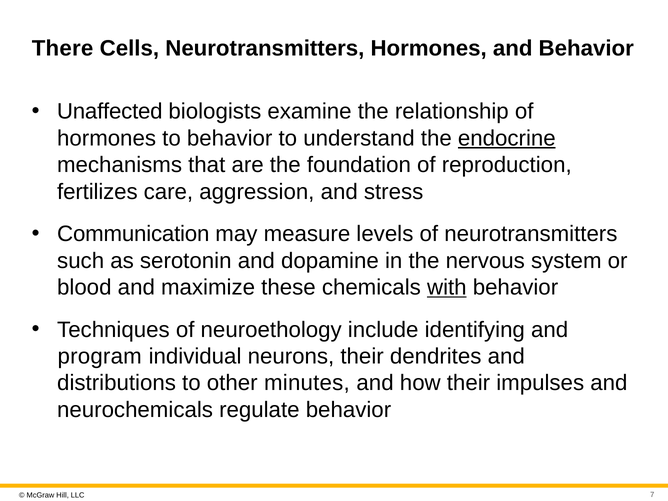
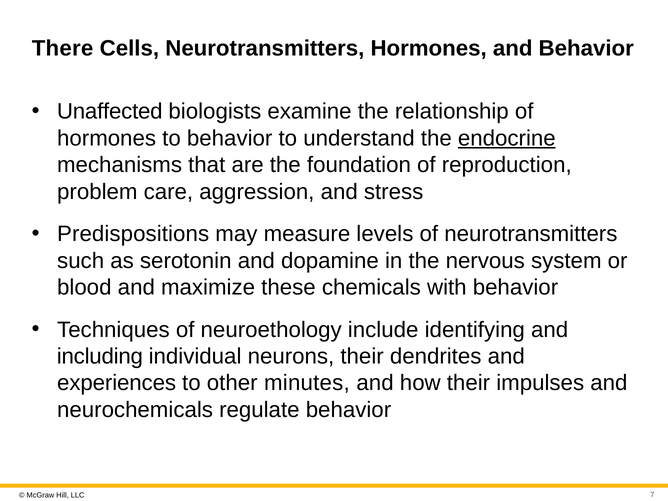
fertilizes: fertilizes -> problem (97, 192)
Communication: Communication -> Predispositions (133, 234)
with underline: present -> none (447, 287)
program: program -> including (100, 356)
distributions: distributions -> experiences (117, 383)
